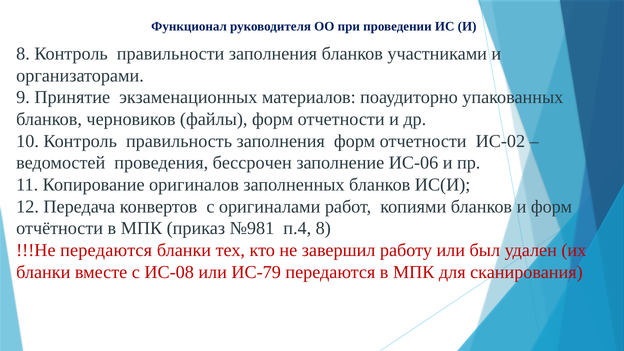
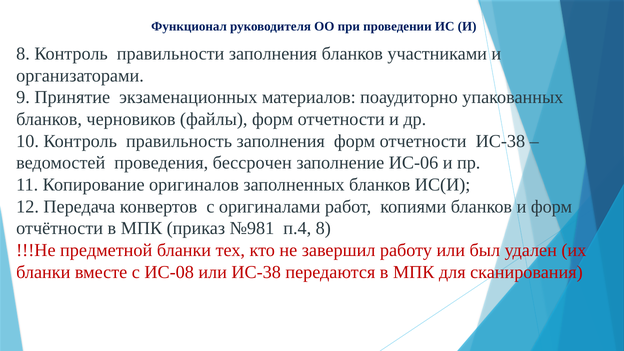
отчетности ИС-02: ИС-02 -> ИС-38 (500, 141)
!!!Не передаются: передаются -> предметной (106, 250)
или ИС-79: ИС-79 -> ИС-38 (256, 272)
